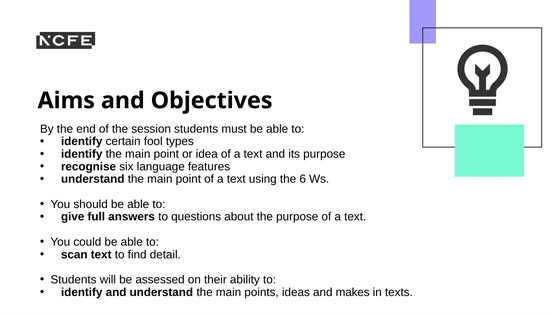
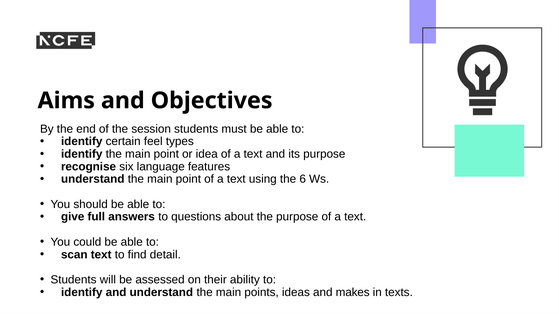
fool: fool -> feel (153, 142)
